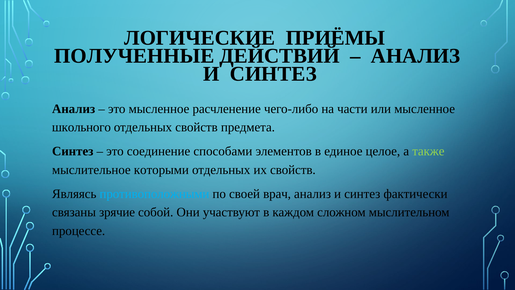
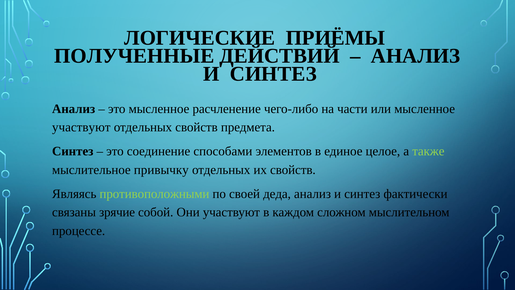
школьного: школьного -> участвуют (81, 127)
которыми: которыми -> привычку (161, 170)
противоположными colour: light blue -> light green (154, 194)
врач: врач -> деда (277, 194)
